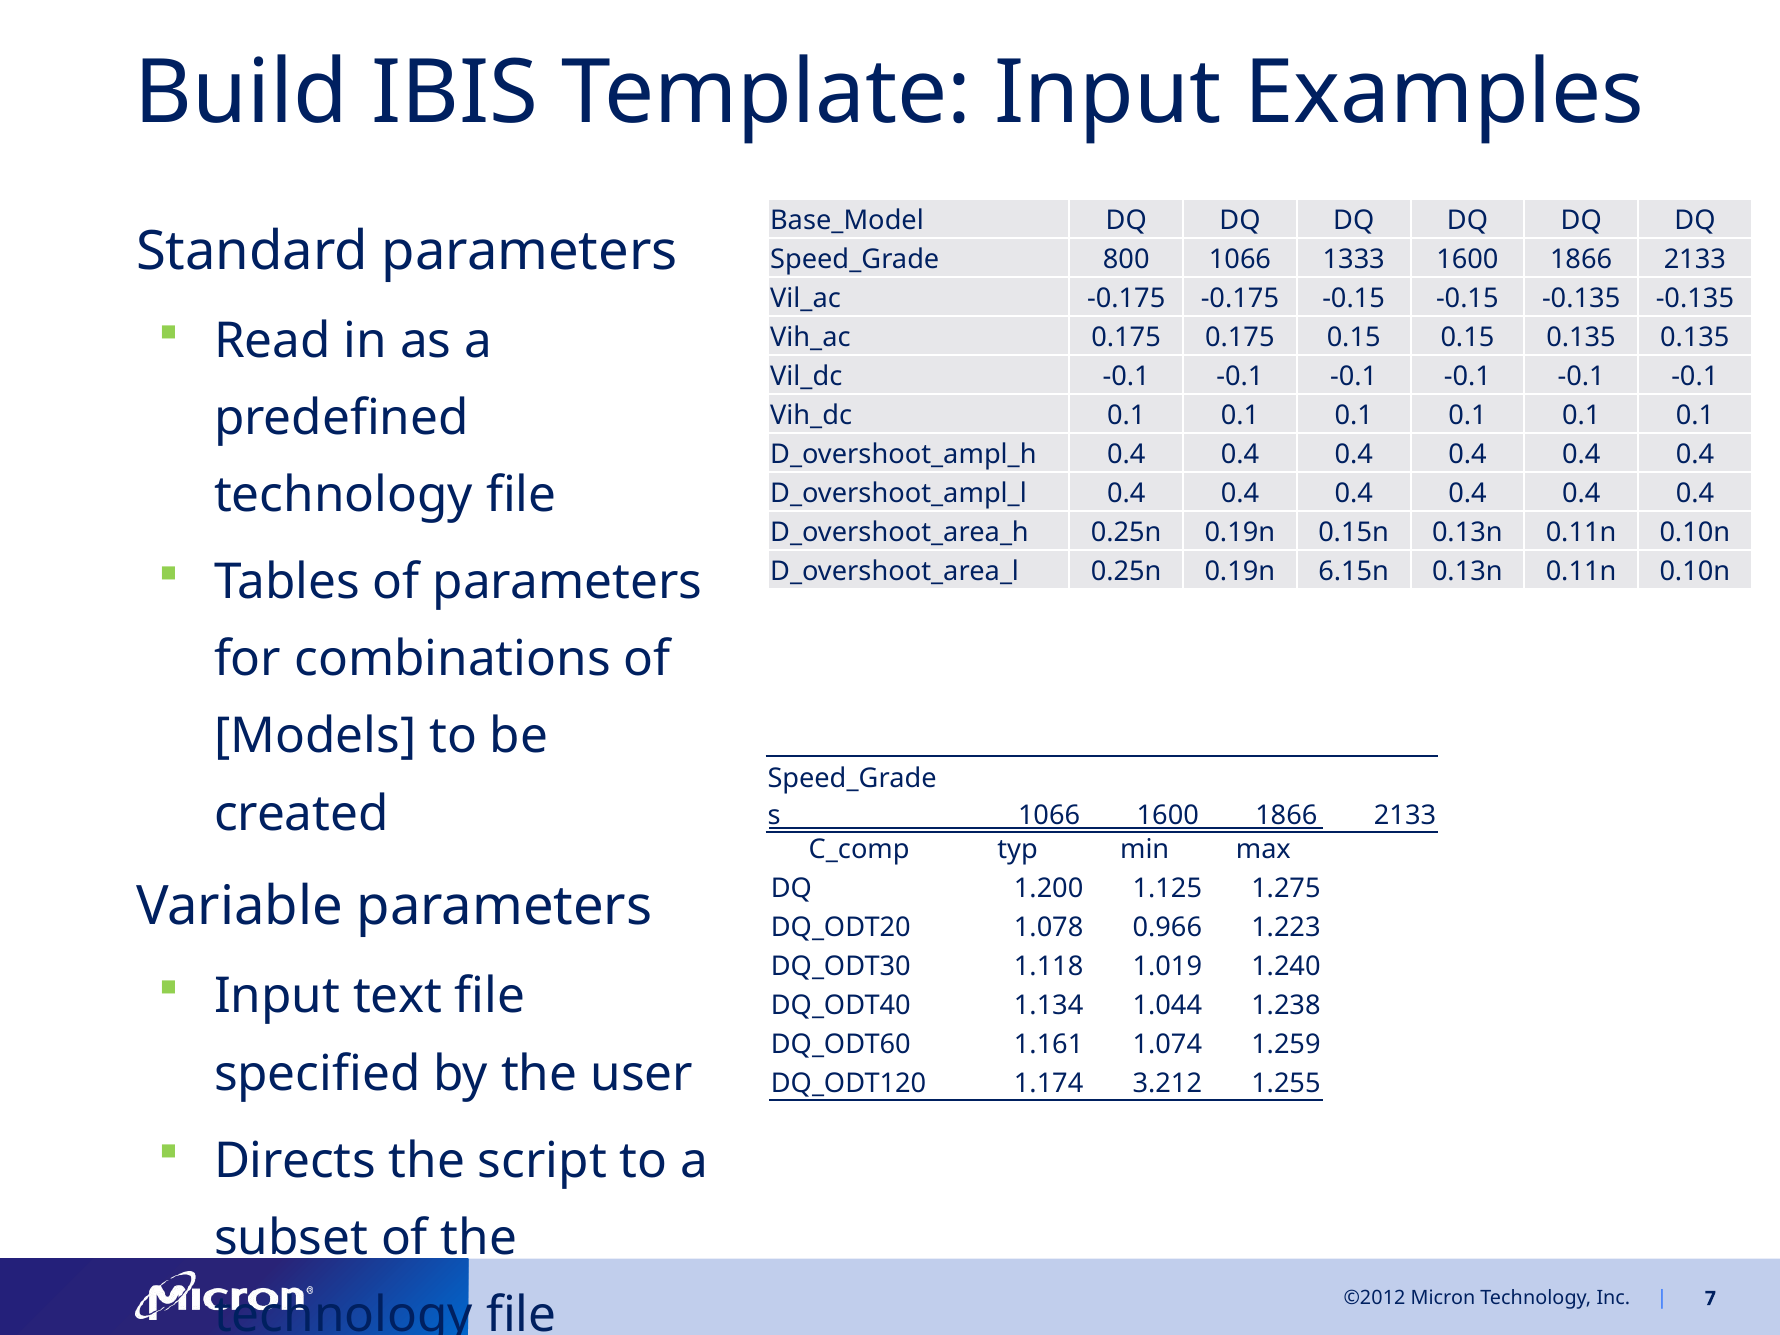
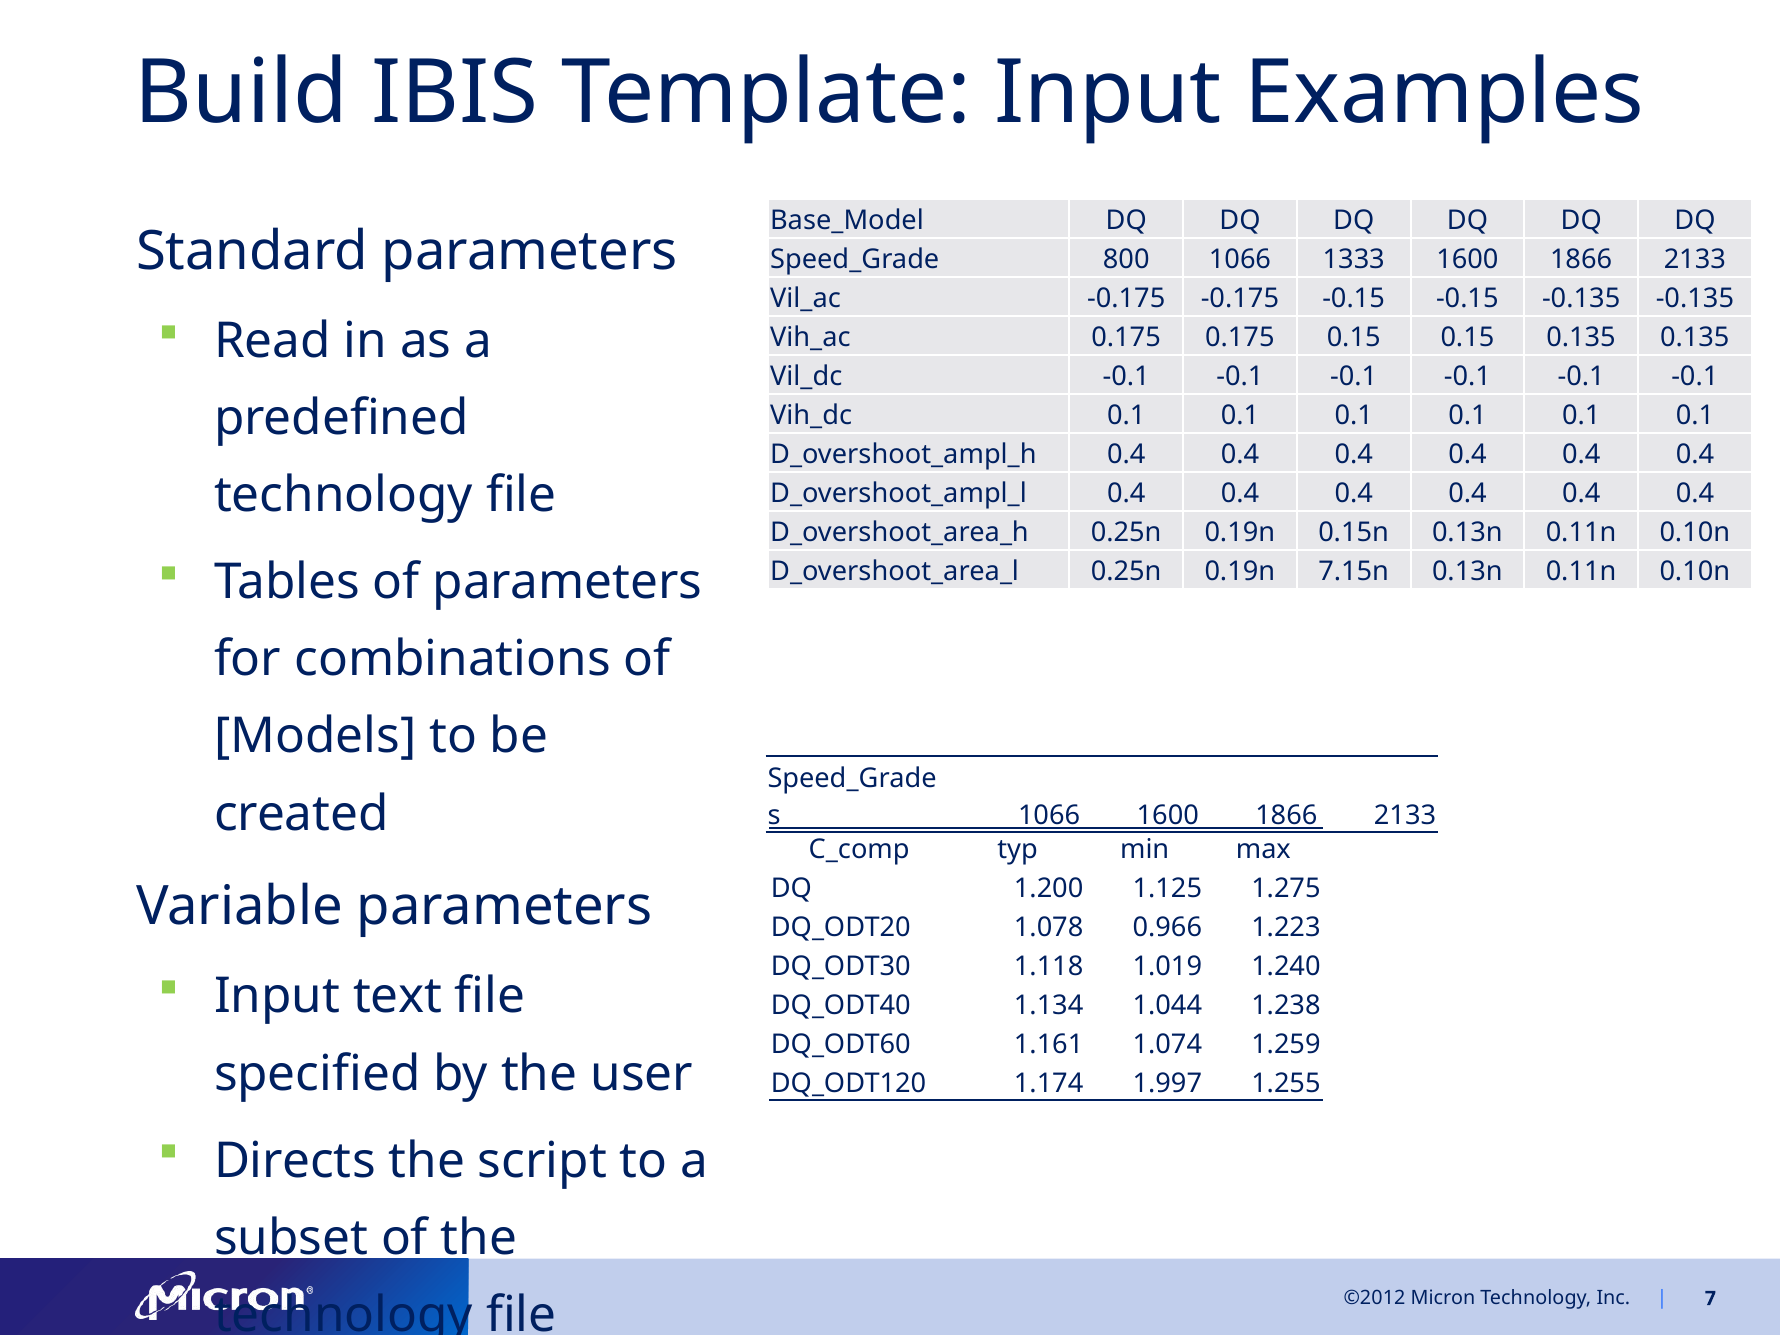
6.15n: 6.15n -> 7.15n (1354, 572)
3.212: 3.212 -> 1.997 (1167, 1083)
